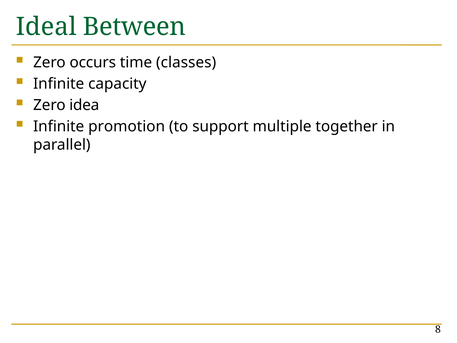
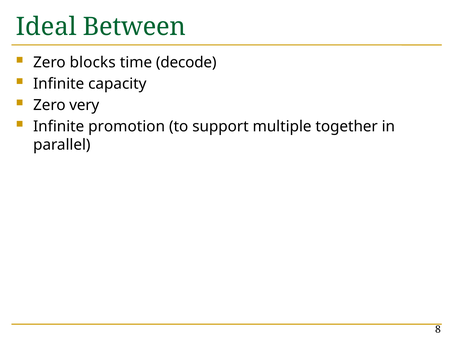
occurs: occurs -> blocks (93, 62)
classes: classes -> decode (186, 62)
idea: idea -> very (84, 105)
